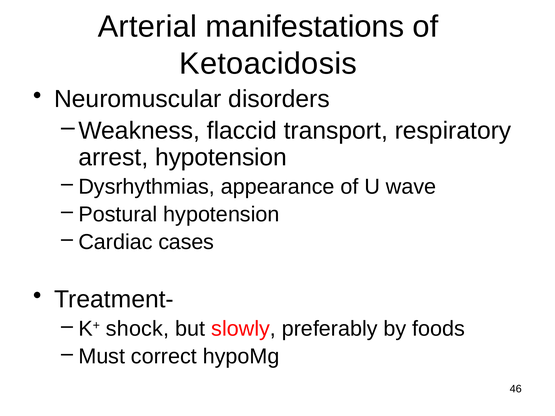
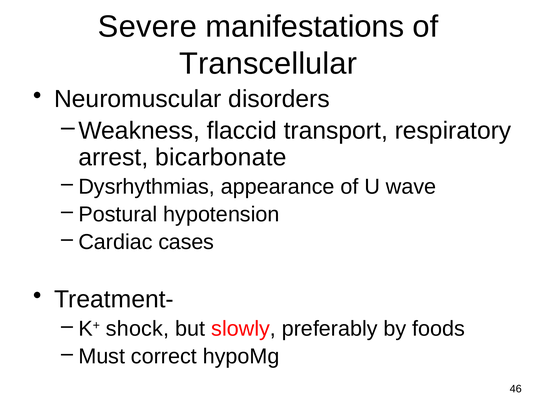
Arterial: Arterial -> Severe (147, 27)
Ketoacidosis: Ketoacidosis -> Transcellular (268, 64)
arrest hypotension: hypotension -> bicarbonate (221, 157)
